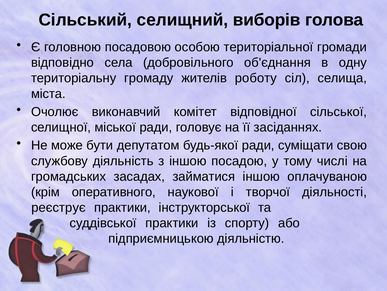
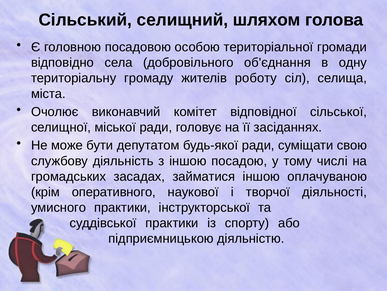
виборів: виборів -> шляхом (267, 20)
реєструє: реєструє -> умисного (59, 207)
